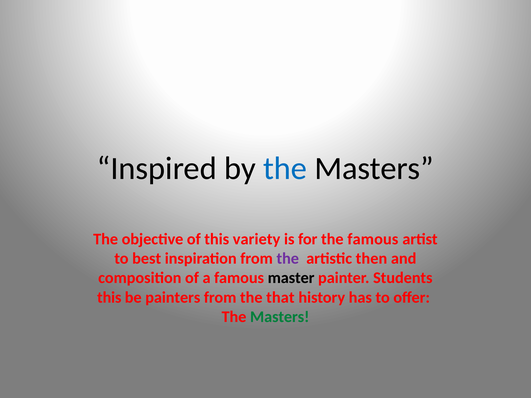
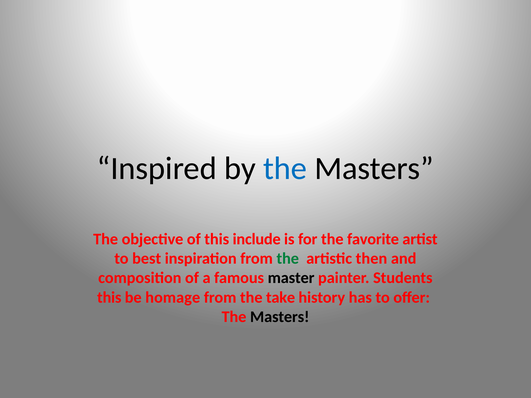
variety: variety -> include (257, 239)
the famous: famous -> favorite (373, 239)
the colour: purple -> green (288, 259)
painters: painters -> homage (173, 298)
that: that -> take (281, 298)
Masters colour: green -> black (280, 317)
